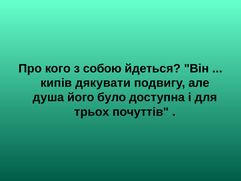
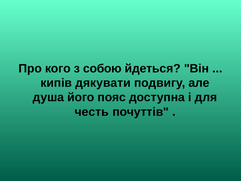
було: було -> пояс (112, 97)
трьох: трьох -> честь (92, 112)
